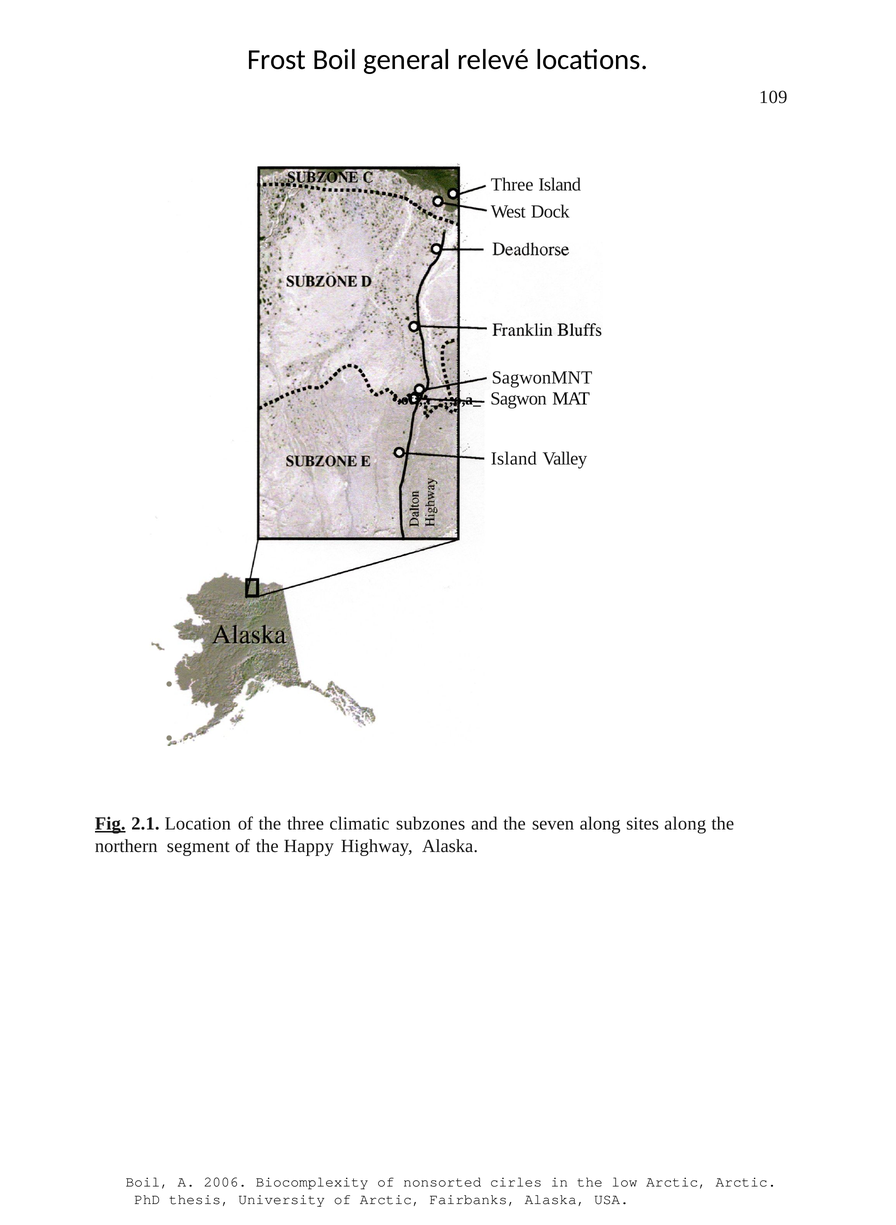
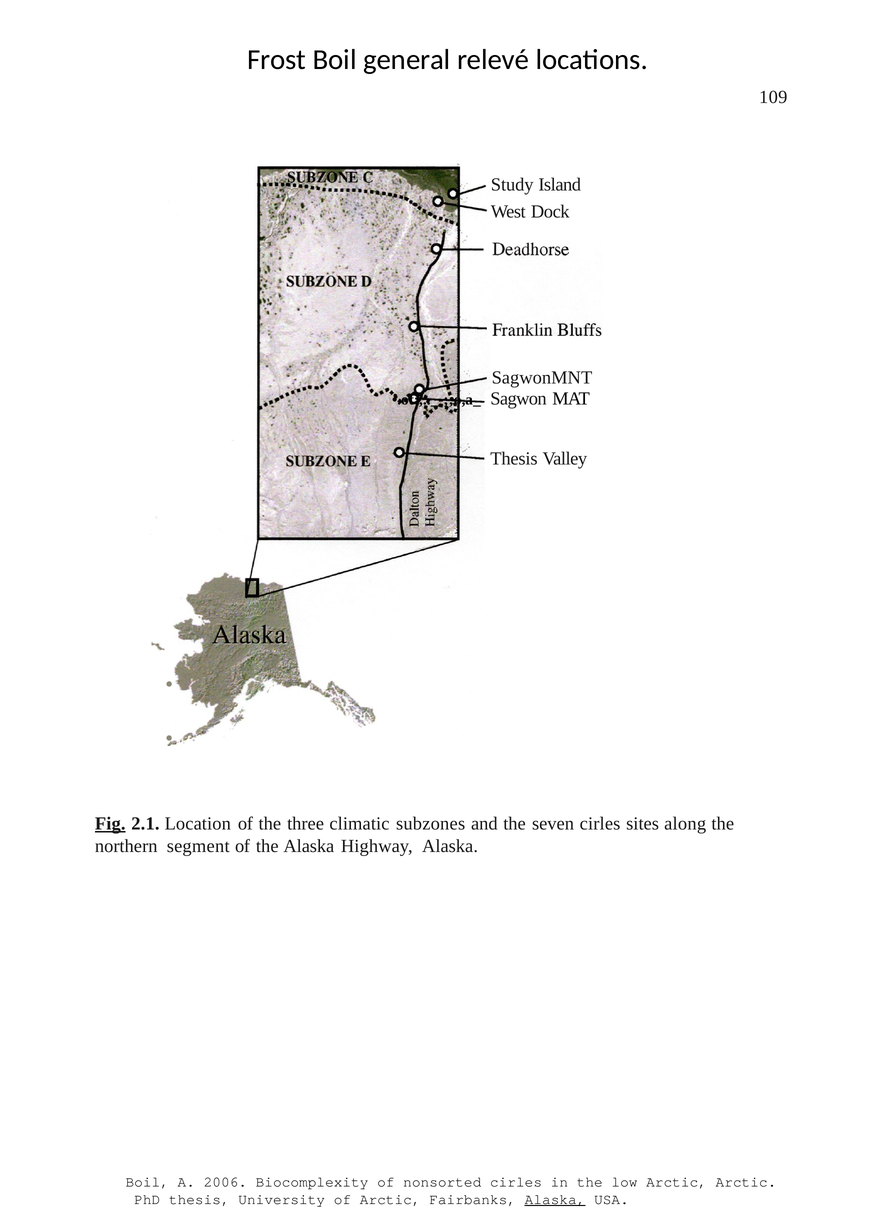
Three: Three -> Study (512, 185)
Island: Island -> Thesis (514, 459)
seven along: along -> cirles (600, 824)
the Happy: Happy -> Alaska (309, 846)
Alaska underline: none -> present (555, 1199)
